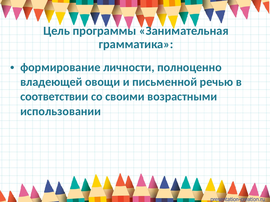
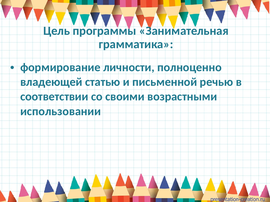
овощи: овощи -> статью (103, 82)
